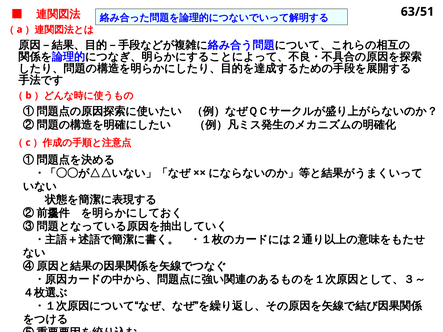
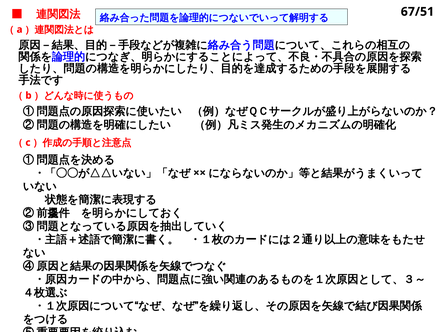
63/51: 63/51 -> 67/51 (417, 12)
